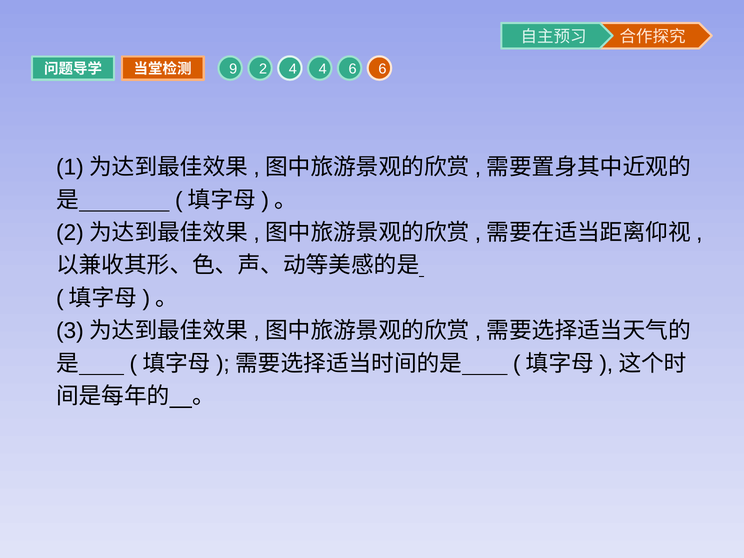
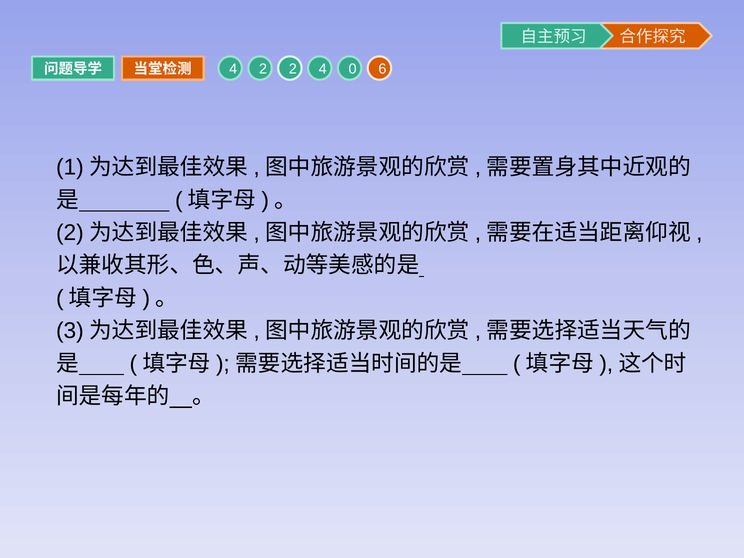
9: 9 -> 4 (233, 69)
2 4: 4 -> 2 (293, 69)
4 6: 6 -> 0 (353, 69)
